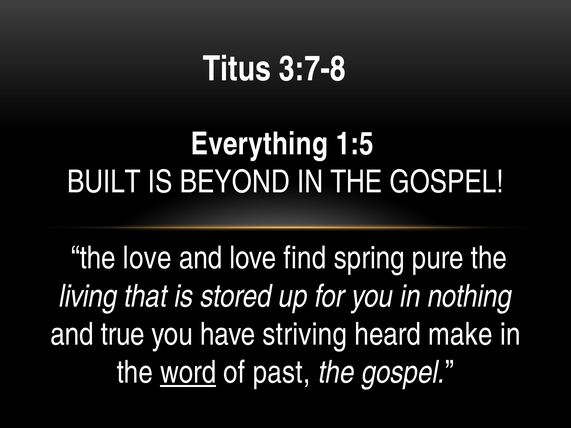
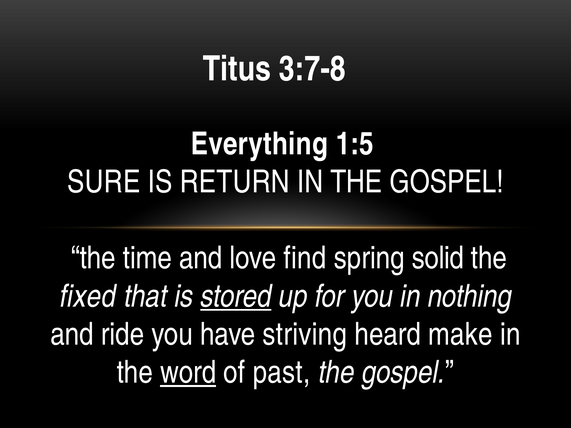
BUILT: BUILT -> SURE (104, 182)
BEYOND: BEYOND -> RETURN (235, 182)
the love: love -> time (147, 258)
pure: pure -> solid (438, 258)
living: living -> fixed (88, 296)
stored underline: none -> present (236, 296)
true: true -> ride (123, 334)
